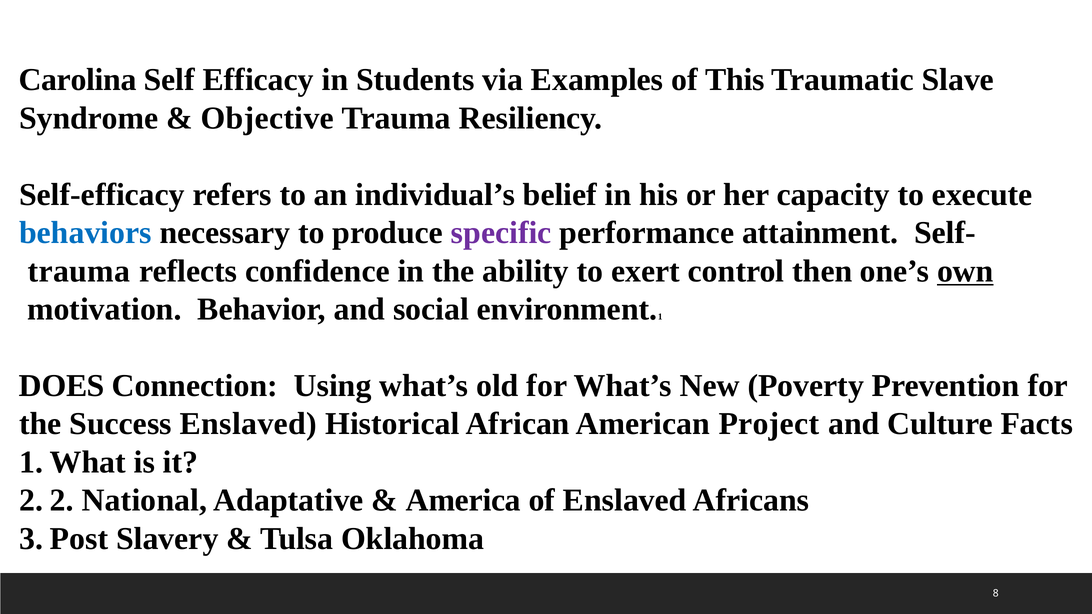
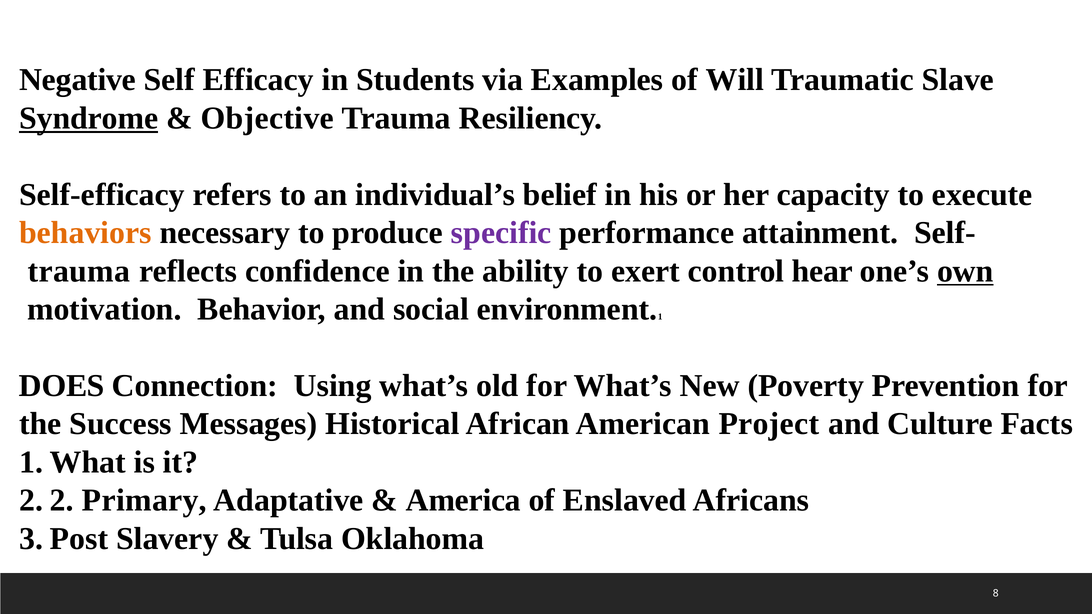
Carolina: Carolina -> Negative (78, 80)
This: This -> Will (735, 80)
Syndrome underline: none -> present (89, 118)
behaviors colour: blue -> orange (85, 233)
then: then -> hear (822, 271)
Success Enslaved: Enslaved -> Messages (249, 424)
National: National -> Primary (144, 501)
